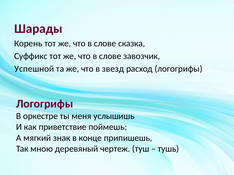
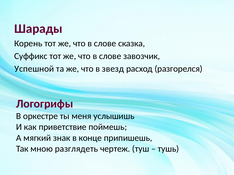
расход логогрифы: логогрифы -> разгорелся (179, 69)
деревяный: деревяный -> разглядеть (76, 149)
